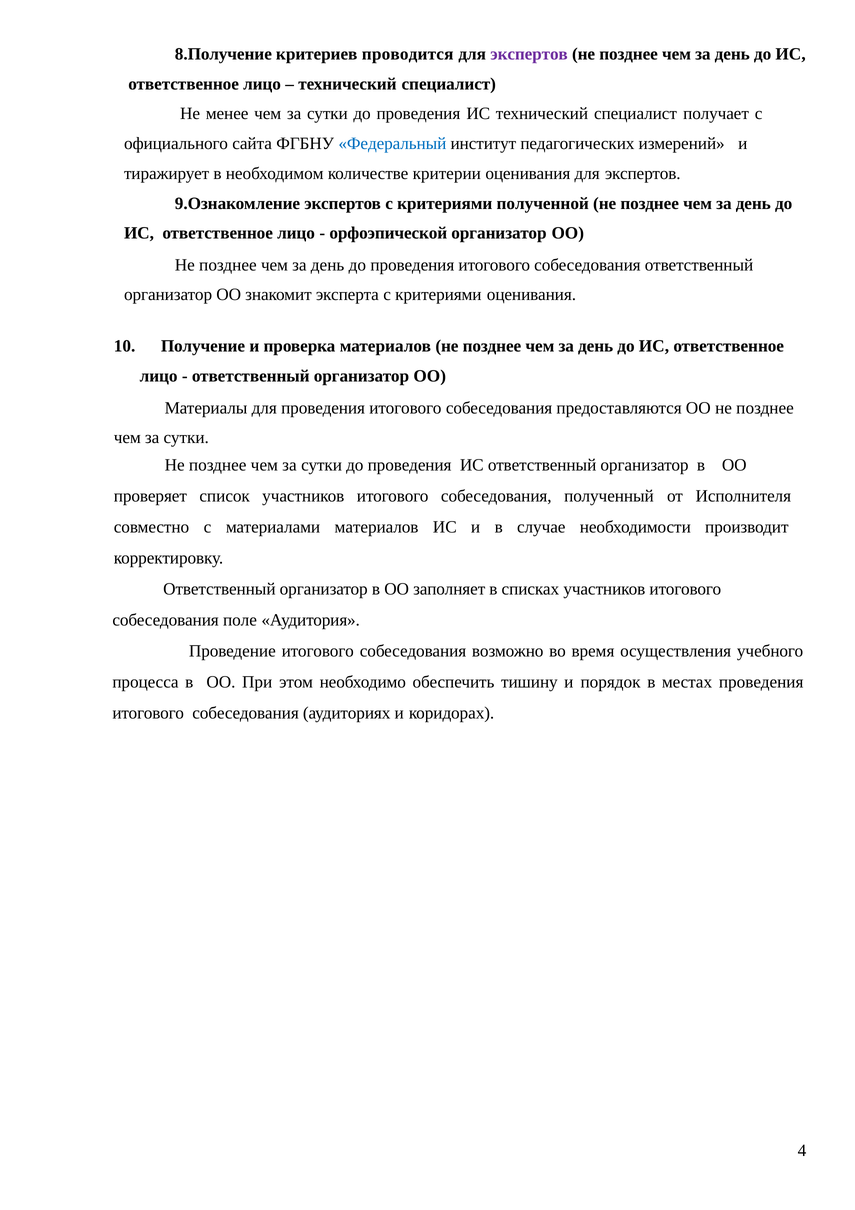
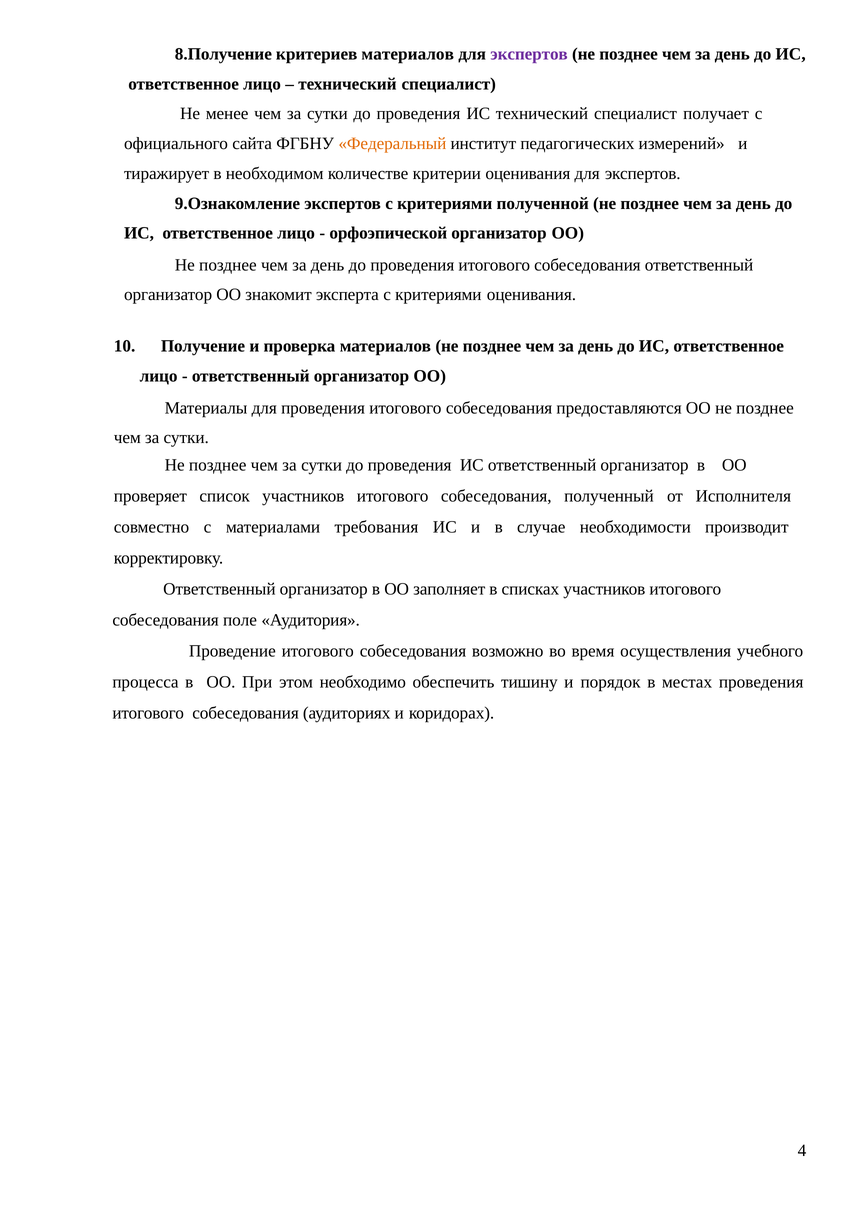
критериев проводится: проводится -> материалов (408, 54)
Федеральный colour: blue -> orange (392, 144)
материалами материалов: материалов -> требования (376, 527)
